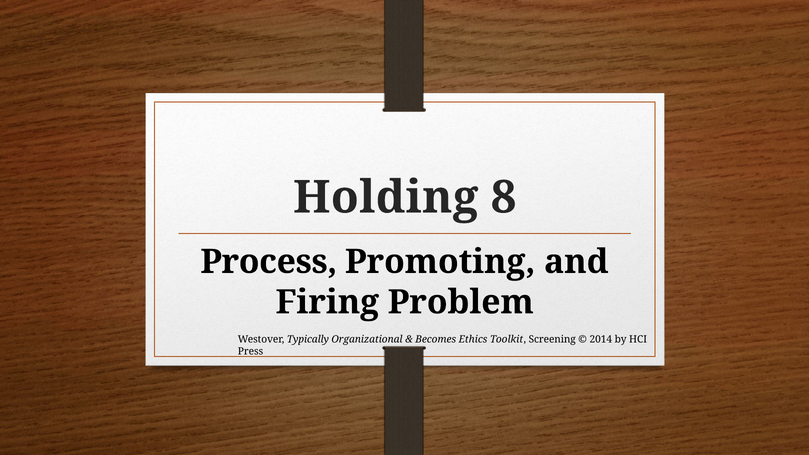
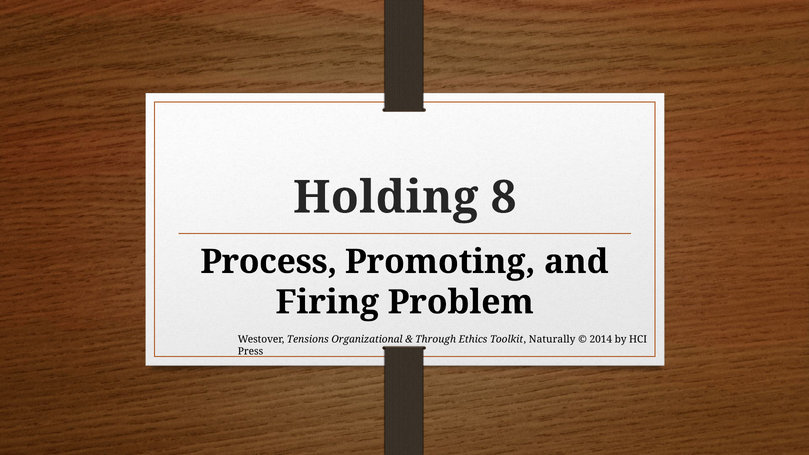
Typically: Typically -> Tensions (308, 339)
Becomes: Becomes -> Through (436, 339)
Screening: Screening -> Naturally (552, 339)
